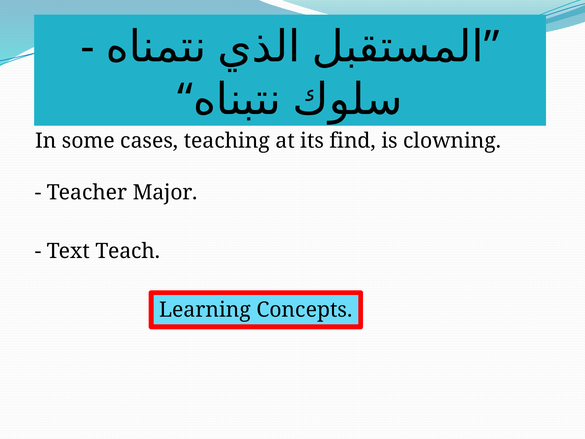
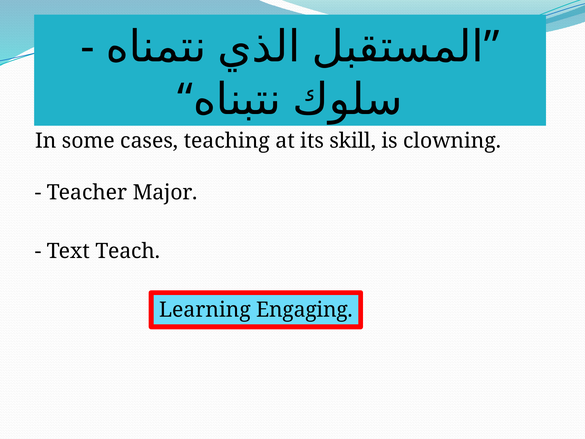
find: find -> skill (353, 141)
Concepts: Concepts -> Engaging (305, 310)
